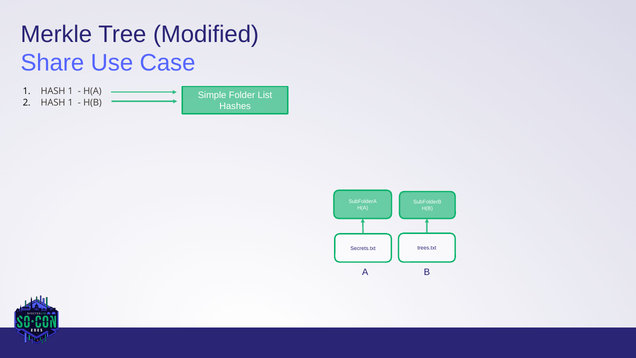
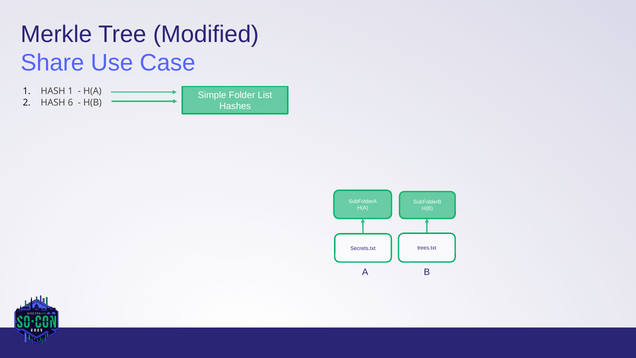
2 HASH 1: 1 -> 6 (70, 102)
